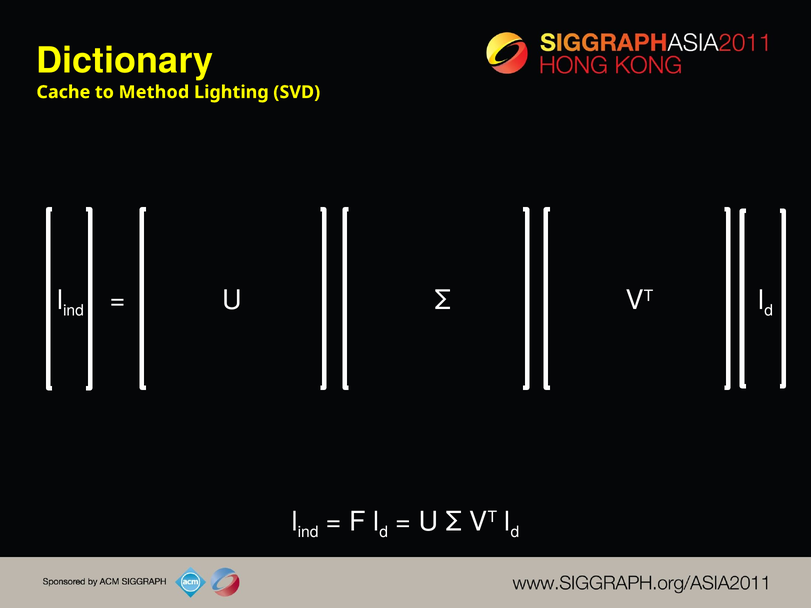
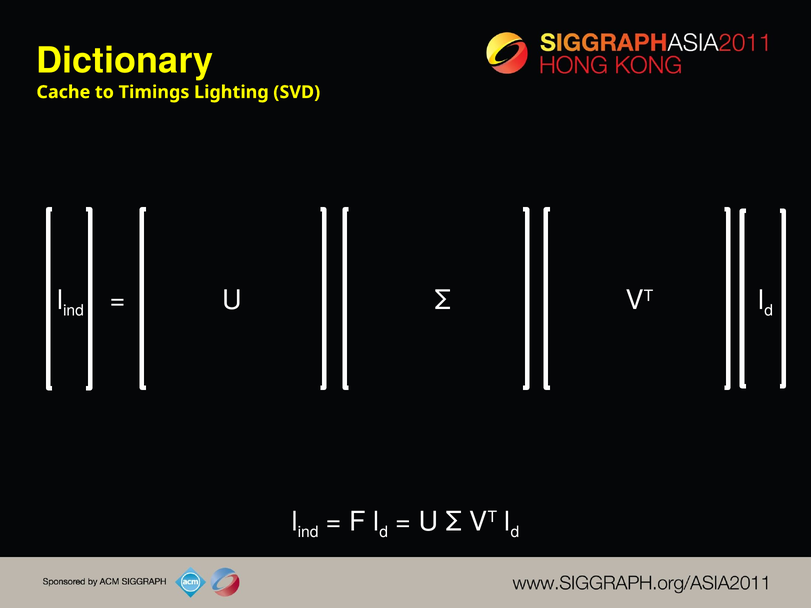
Method: Method -> Timings (154, 92)
